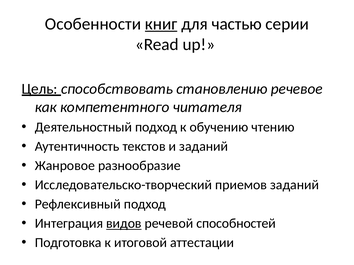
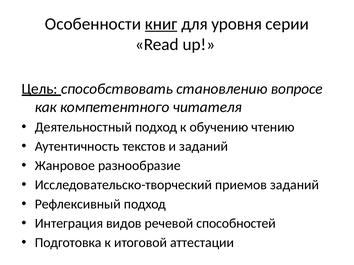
частью: частью -> уровня (237, 24)
речевое: речевое -> вопросе (297, 89)
видов underline: present -> none (124, 224)
